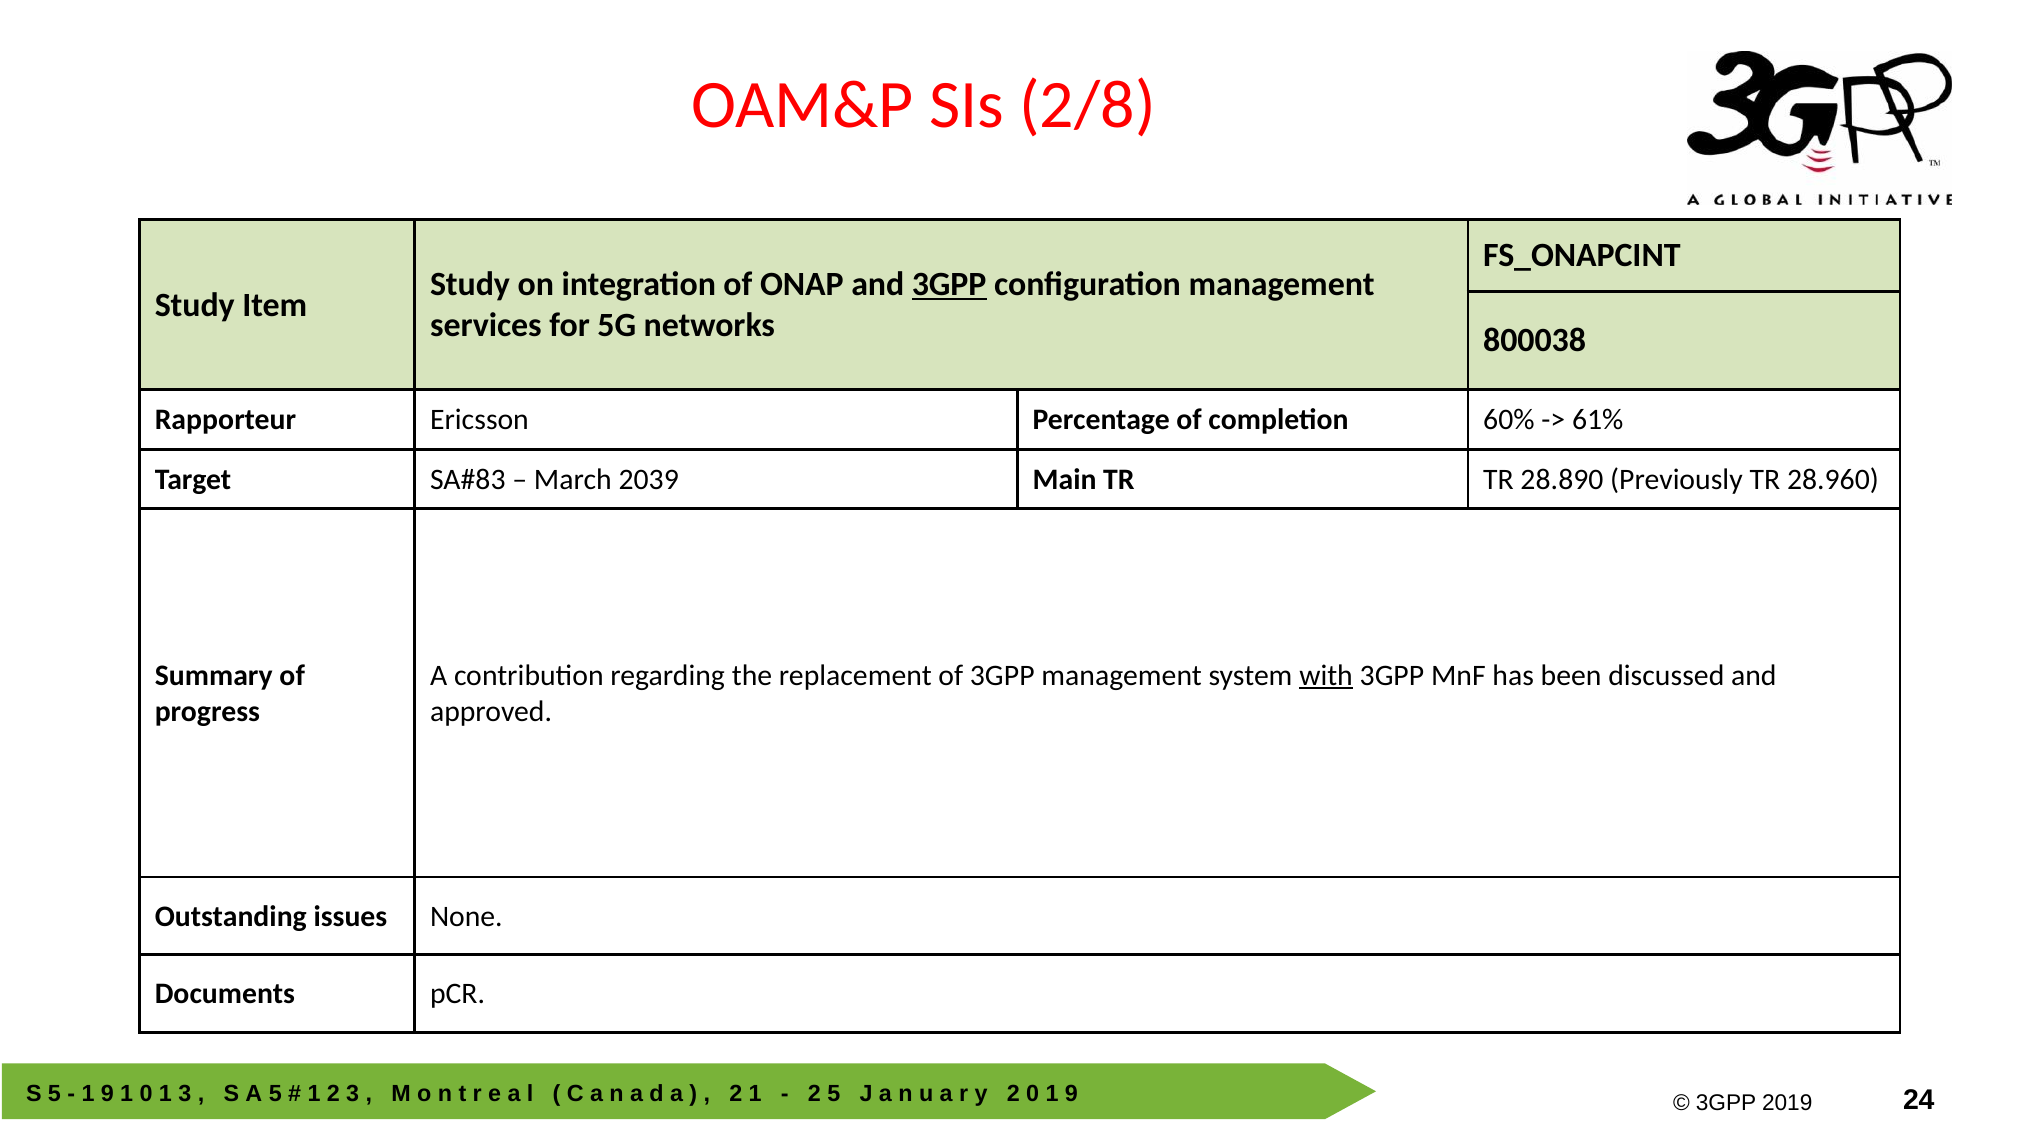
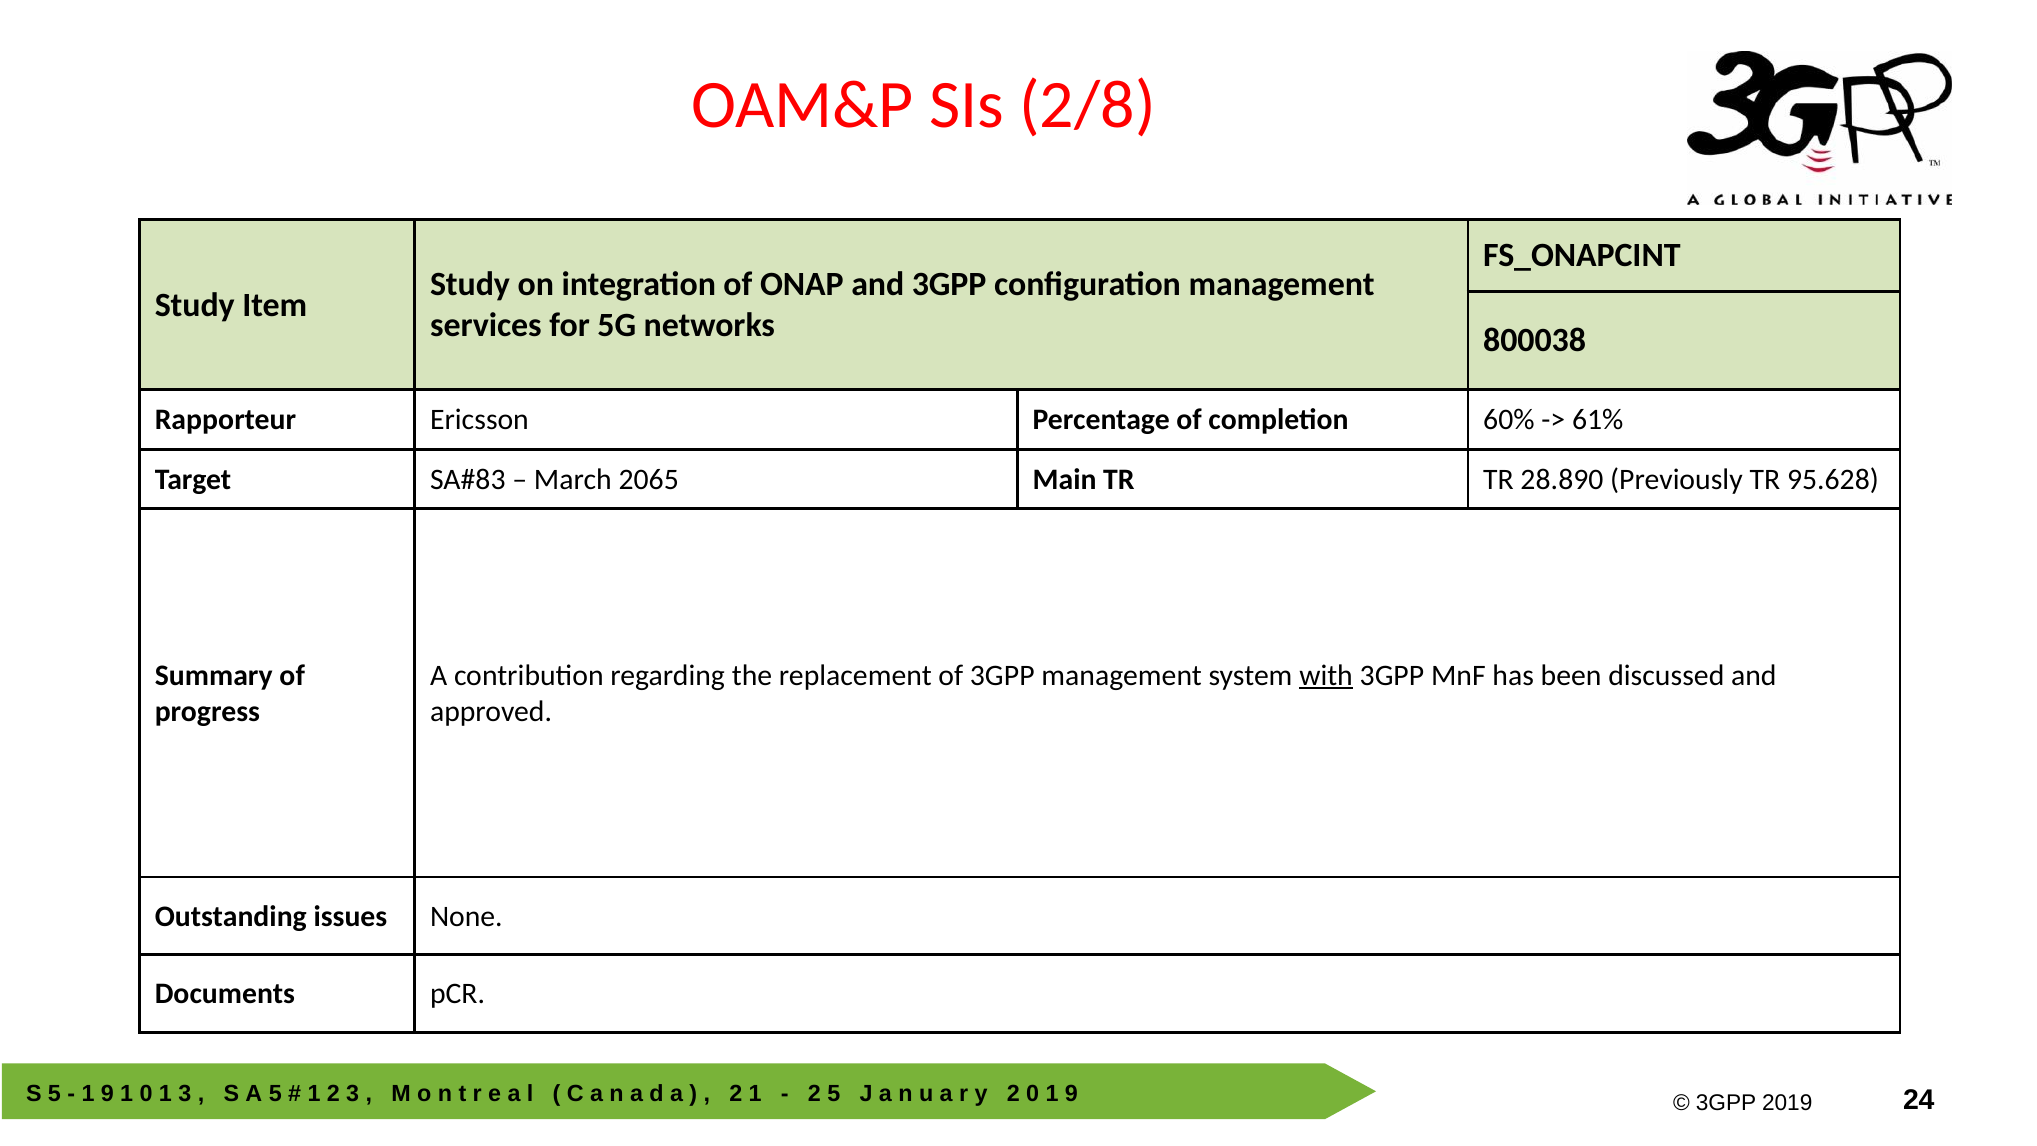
3GPP underline: present -> none (949, 284)
2039: 2039 -> 2065 (649, 479)
28.960: 28.960 -> 95.628 (1833, 479)
